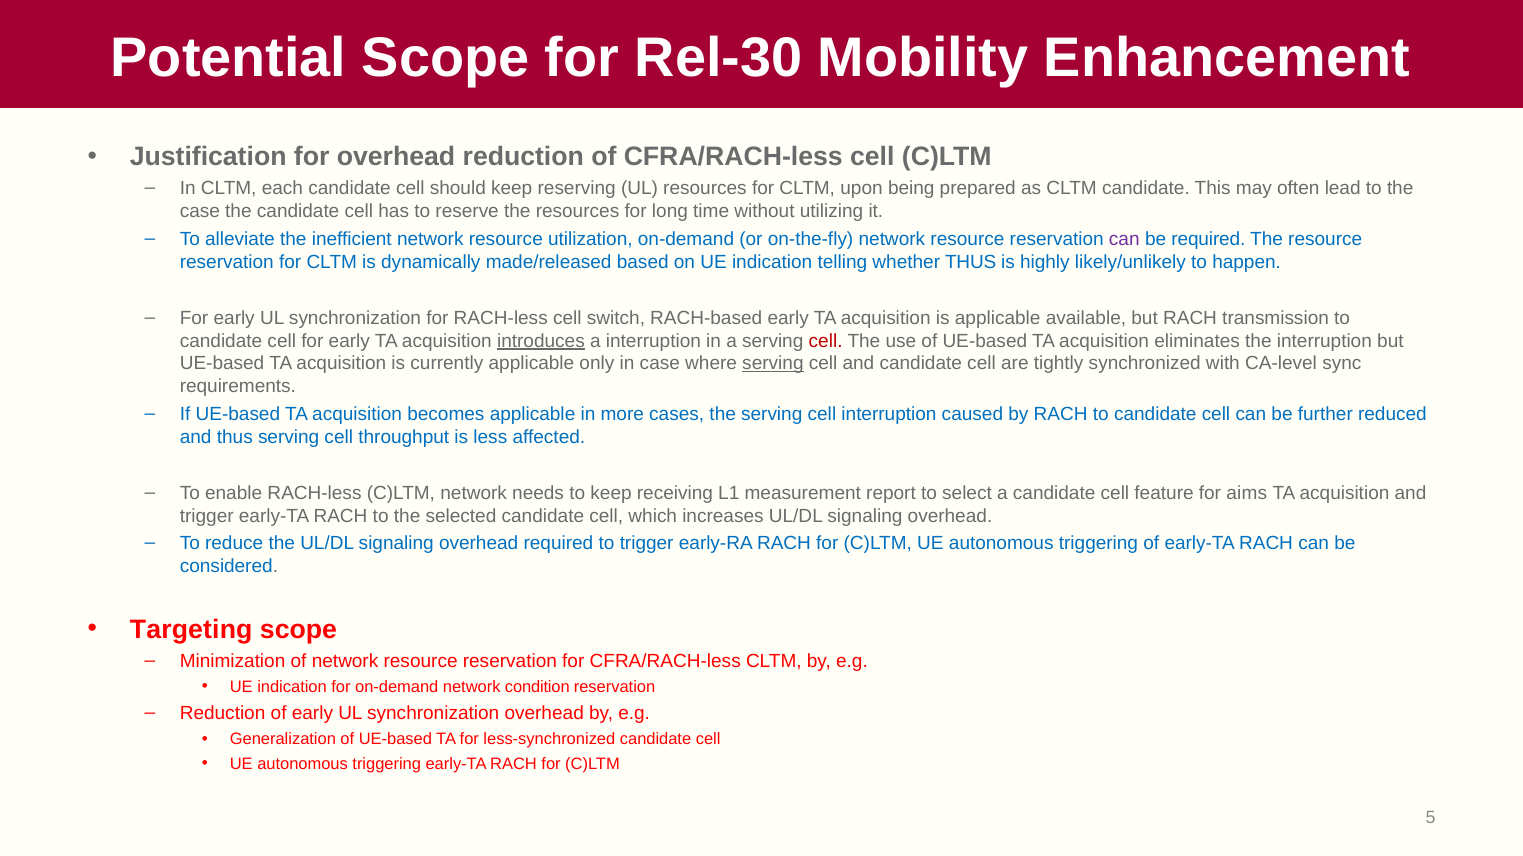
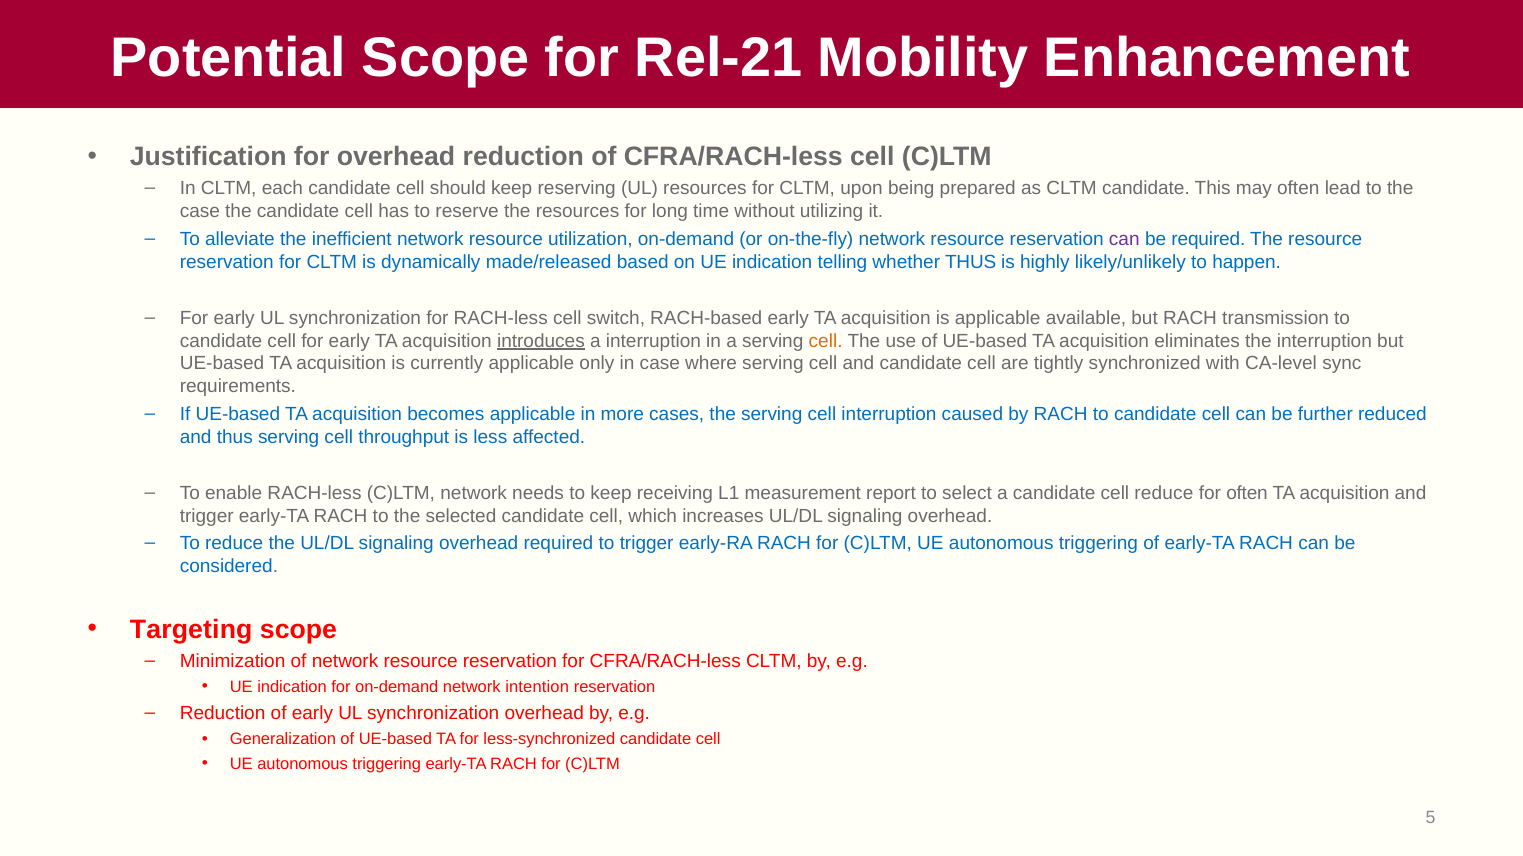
Rel-30: Rel-30 -> Rel-21 (718, 58)
cell colour: red -> orange (826, 341)
serving underline: present -> none (773, 364)
cell feature: feature -> reduce (1164, 493)
for aims: aims -> often (1247, 493)
condition: condition -> intention (537, 688)
